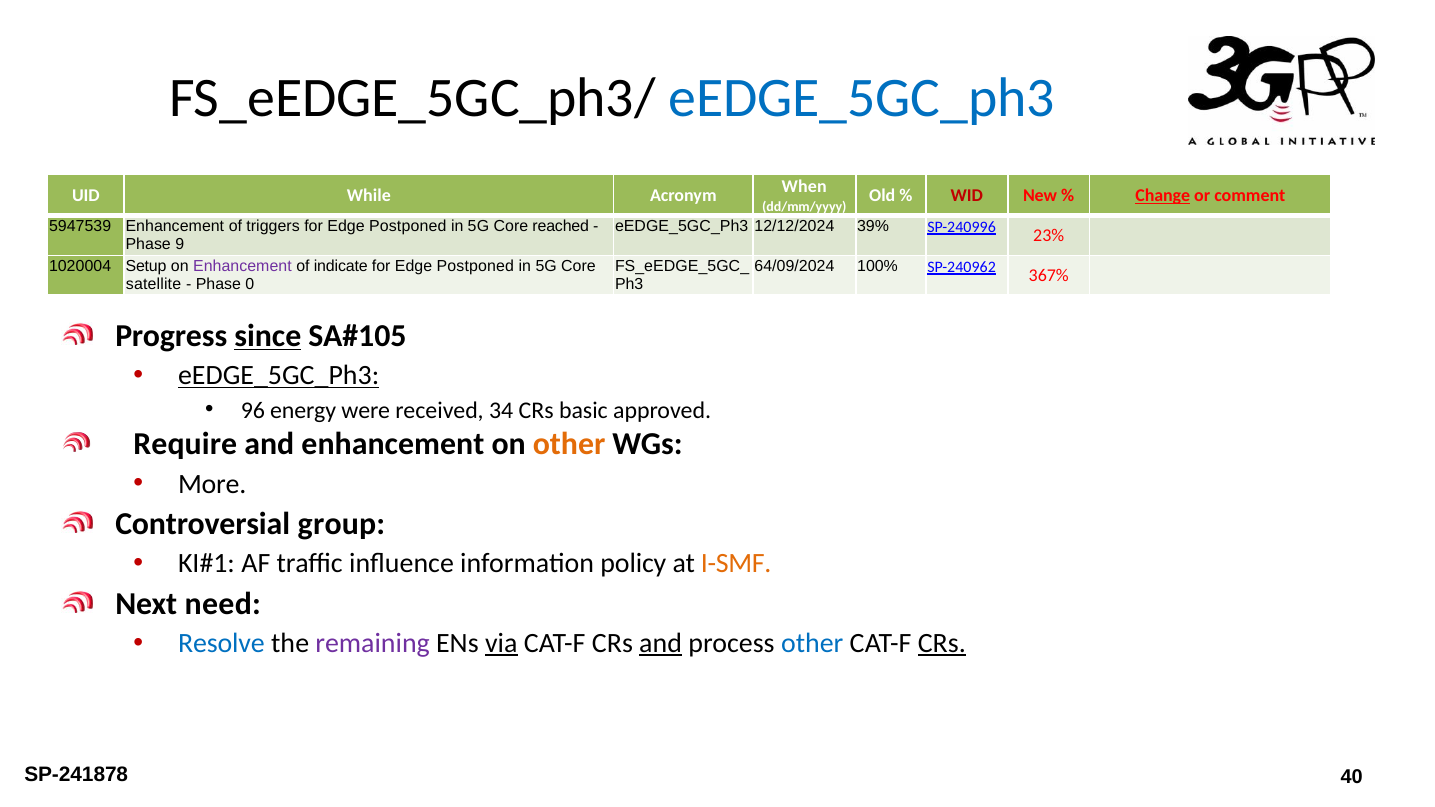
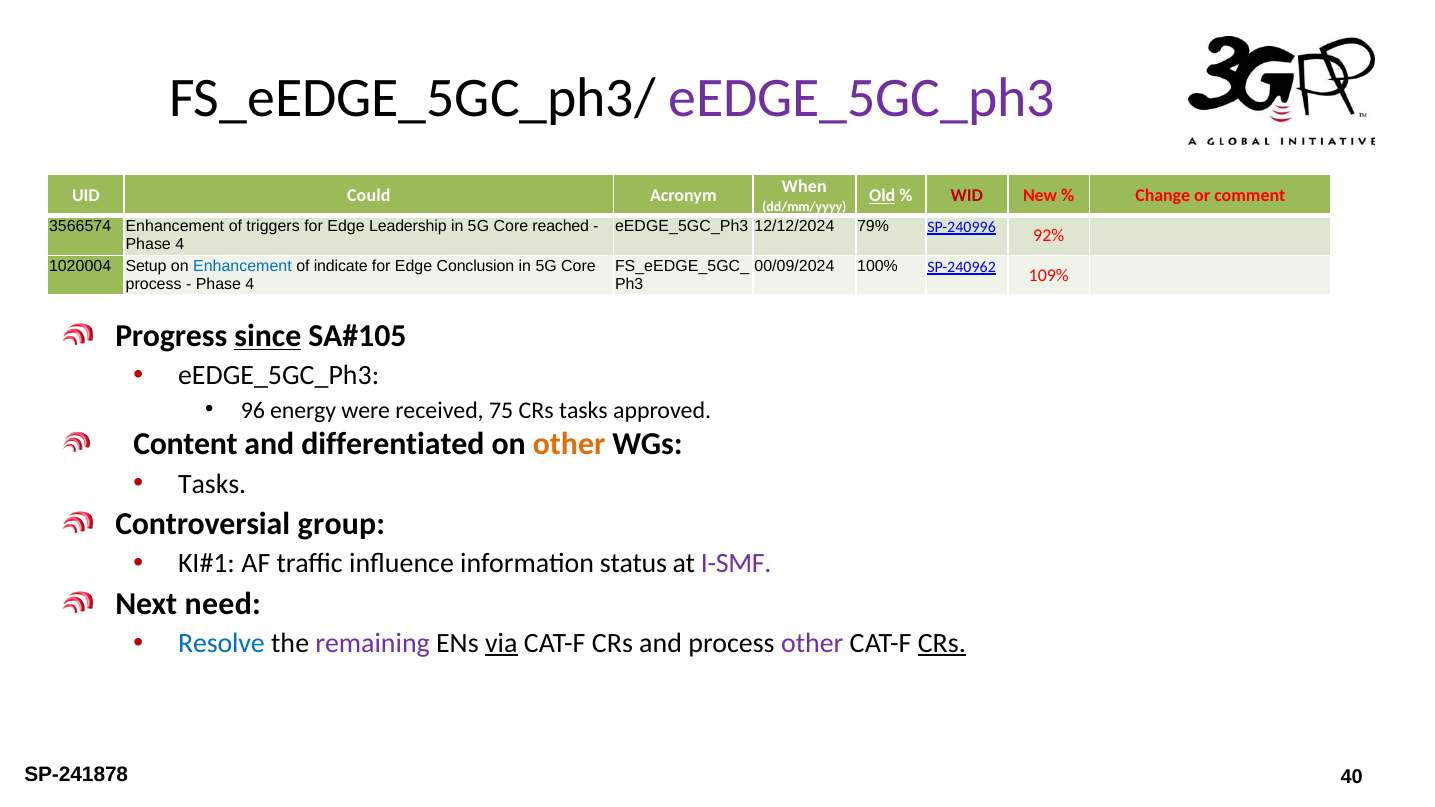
eEDGE_5GC_ph3 colour: blue -> purple (862, 98)
While: While -> Could (369, 196)
Old underline: none -> present (882, 196)
Change underline: present -> none (1163, 196)
5947539: 5947539 -> 3566574 (80, 226)
Postponed: Postponed -> Leadership (408, 226)
39%: 39% -> 79% (873, 226)
23%: 23% -> 92% (1049, 236)
9: 9 -> 4 (180, 244)
Enhancement colour: purple -> blue (242, 266)
Postponed: Postponed -> Conclusion (475, 266)
64/09/2024: 64/09/2024 -> 00/09/2024 (794, 266)
367%: 367% -> 109% (1049, 276)
satellite: satellite -> process (154, 284)
0: 0 -> 4 (250, 284)
eEDGE_5GC_Ph3 underline: present -> none (279, 375)
34: 34 -> 75 (501, 410)
CRs basic: basic -> tasks (583, 410)
Require: Require -> Content (186, 444)
and enhancement: enhancement -> differentiated (393, 444)
More: More -> Tasks (212, 484)
policy: policy -> status (633, 564)
I-SMF colour: orange -> purple (736, 564)
and underline: present -> none (661, 643)
other colour: blue -> purple (812, 643)
